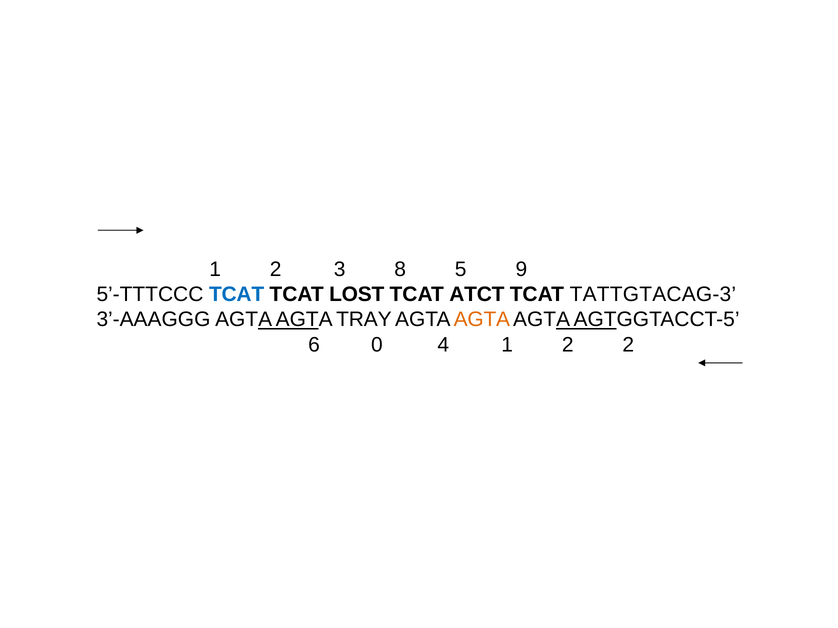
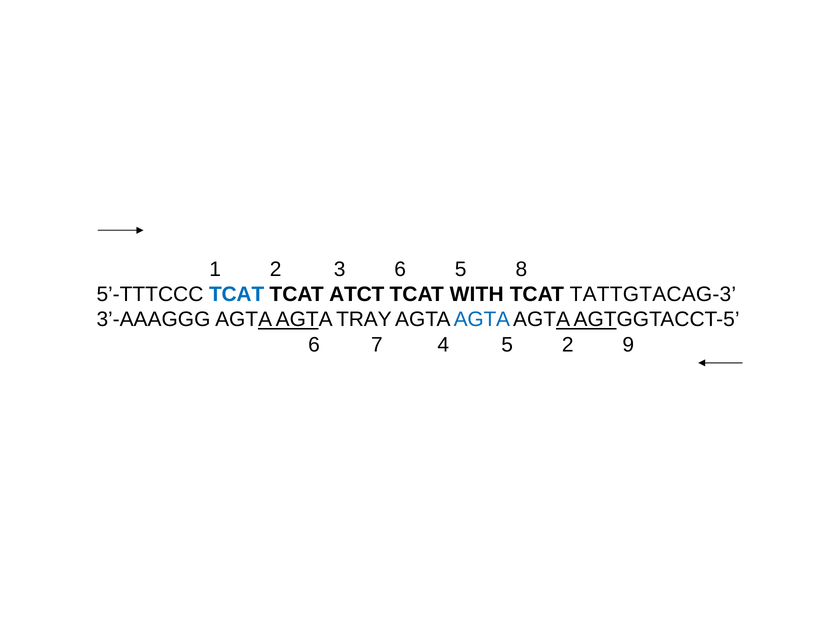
3 8: 8 -> 6 (400, 270)
9: 9 -> 8 (521, 270)
LOST: LOST -> ATCT (357, 295)
ATCT: ATCT -> WITH (477, 295)
AGTA colour: orange -> blue (482, 320)
0: 0 -> 7 (377, 345)
4 1: 1 -> 5 (507, 345)
2 2: 2 -> 9 (628, 345)
